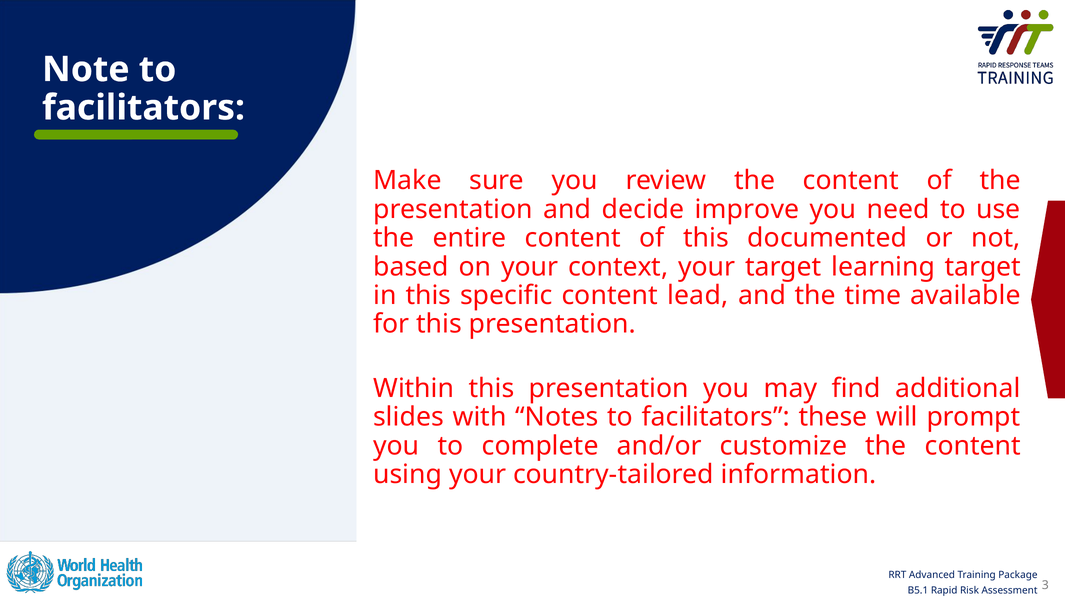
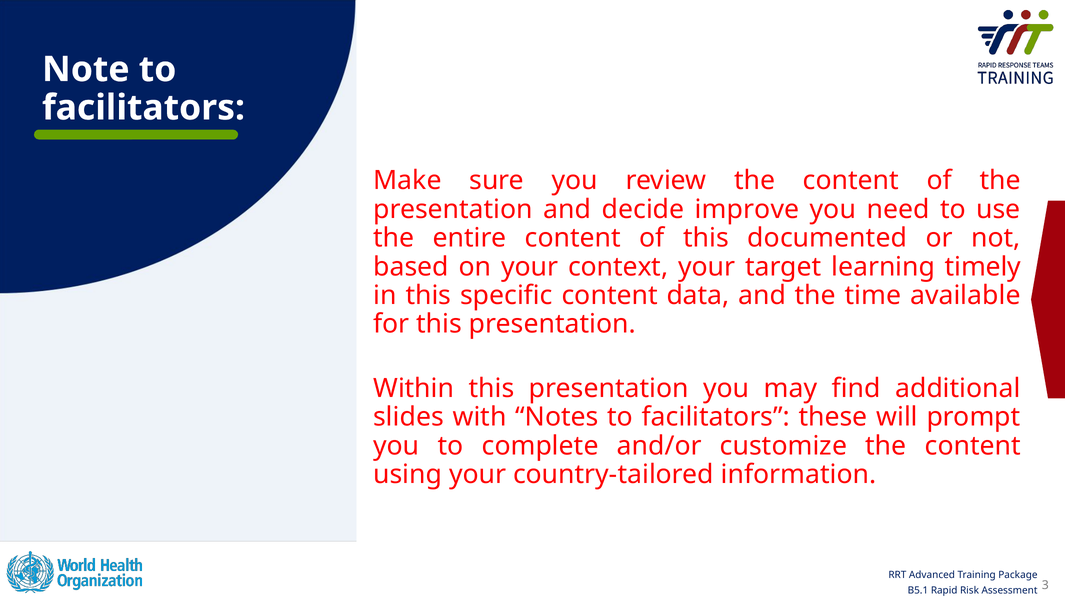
learning target: target -> timely (983, 267)
lead: lead -> data (698, 295)
